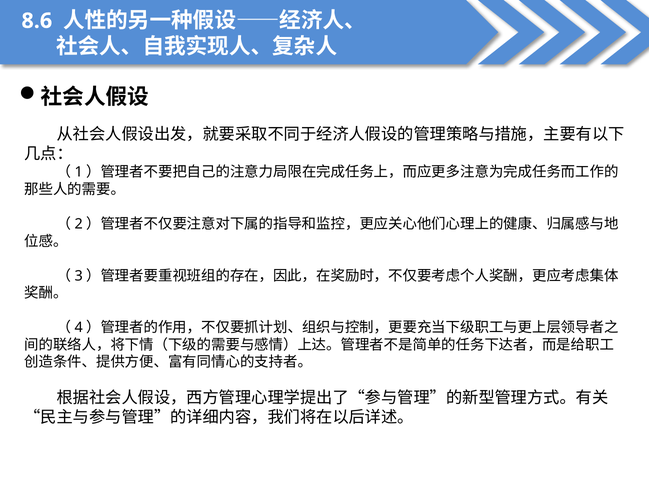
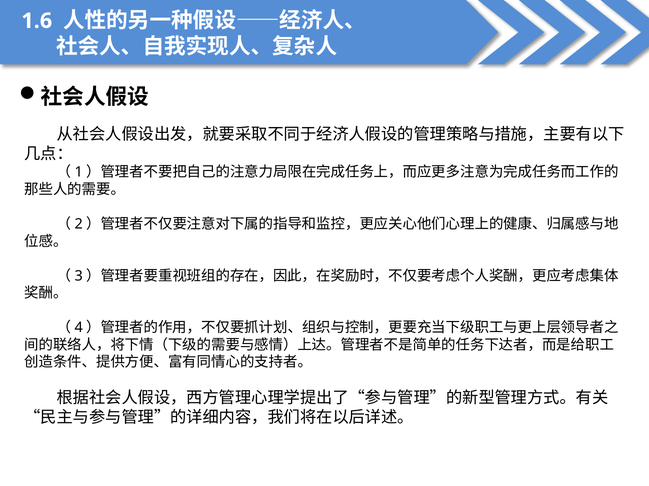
8.6: 8.6 -> 1.6 (37, 21)
